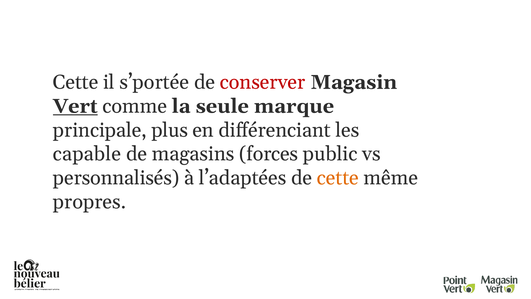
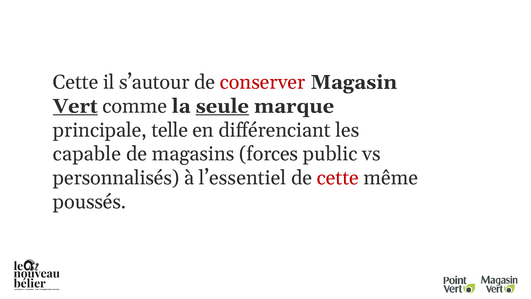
s’portée: s’portée -> s’autour (154, 82)
seule underline: none -> present (222, 106)
plus: plus -> telle (170, 130)
l’adaptées: l’adaptées -> l’essentiel (243, 178)
cette colour: orange -> red (338, 178)
propres: propres -> poussés (90, 202)
